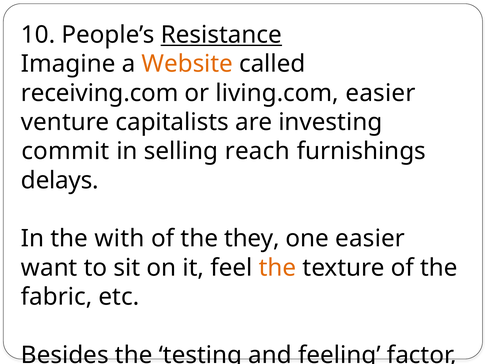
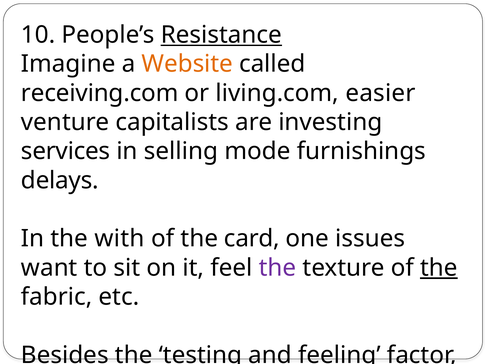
commit: commit -> services (66, 151)
reach: reach -> mode (257, 151)
they: they -> card (252, 239)
one easier: easier -> issues (370, 239)
the colour: orange -> purple (278, 268)
the underline: none -> present (439, 268)
